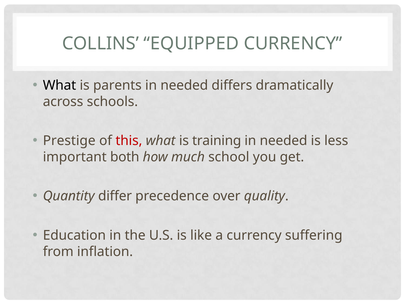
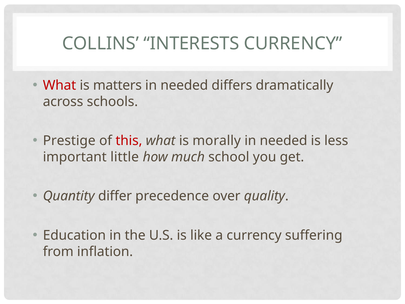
EQUIPPED: EQUIPPED -> INTERESTS (191, 43)
What colour: black -> red (60, 85)
parents: parents -> matters (117, 85)
training: training -> morally (217, 141)
both: both -> little (125, 157)
